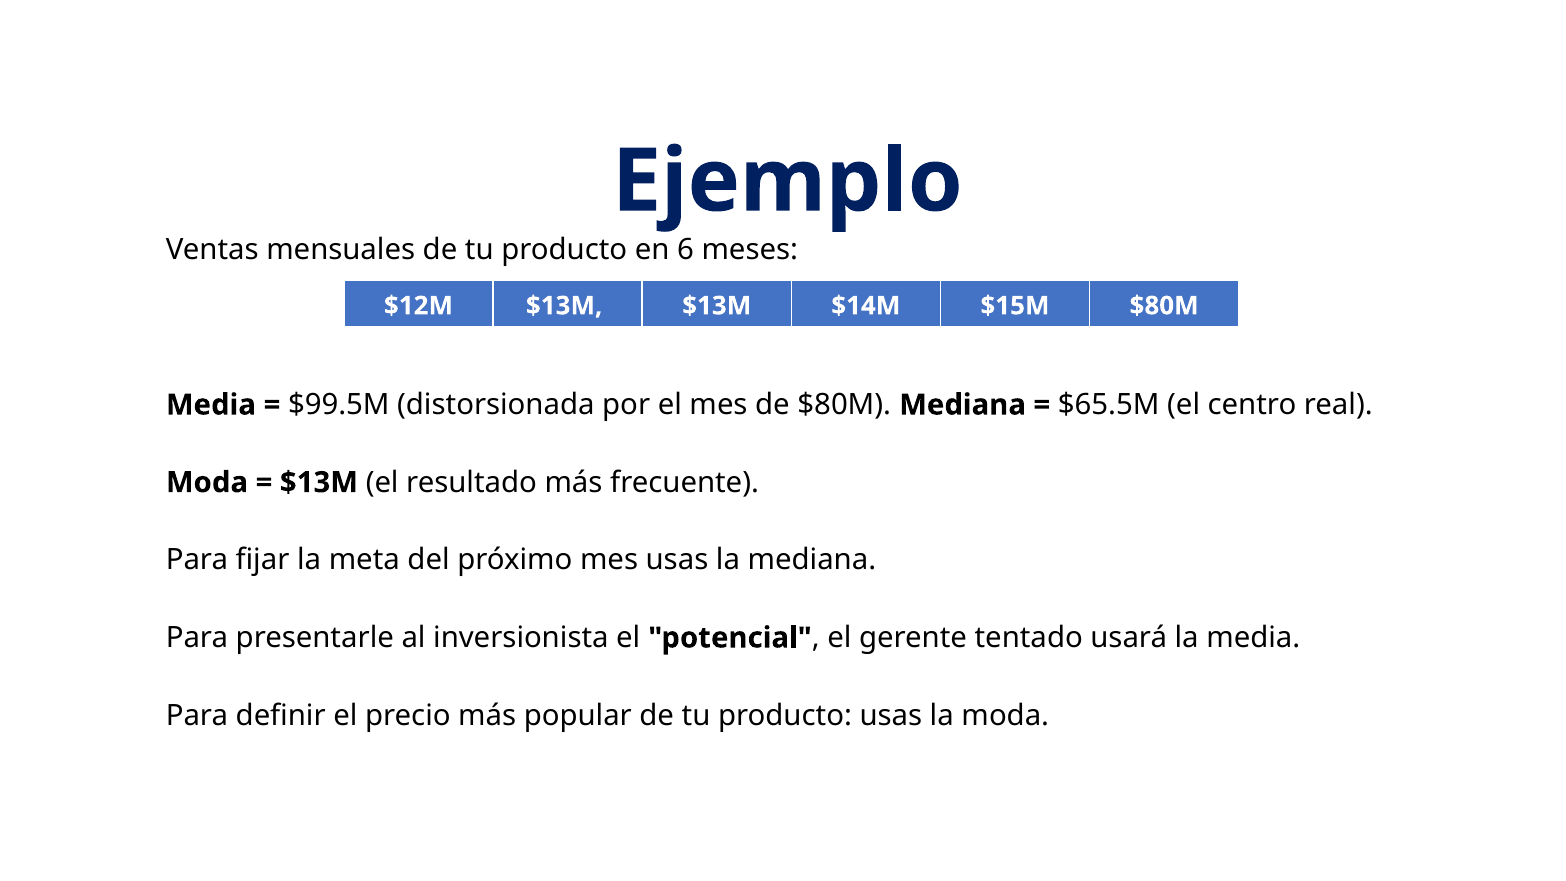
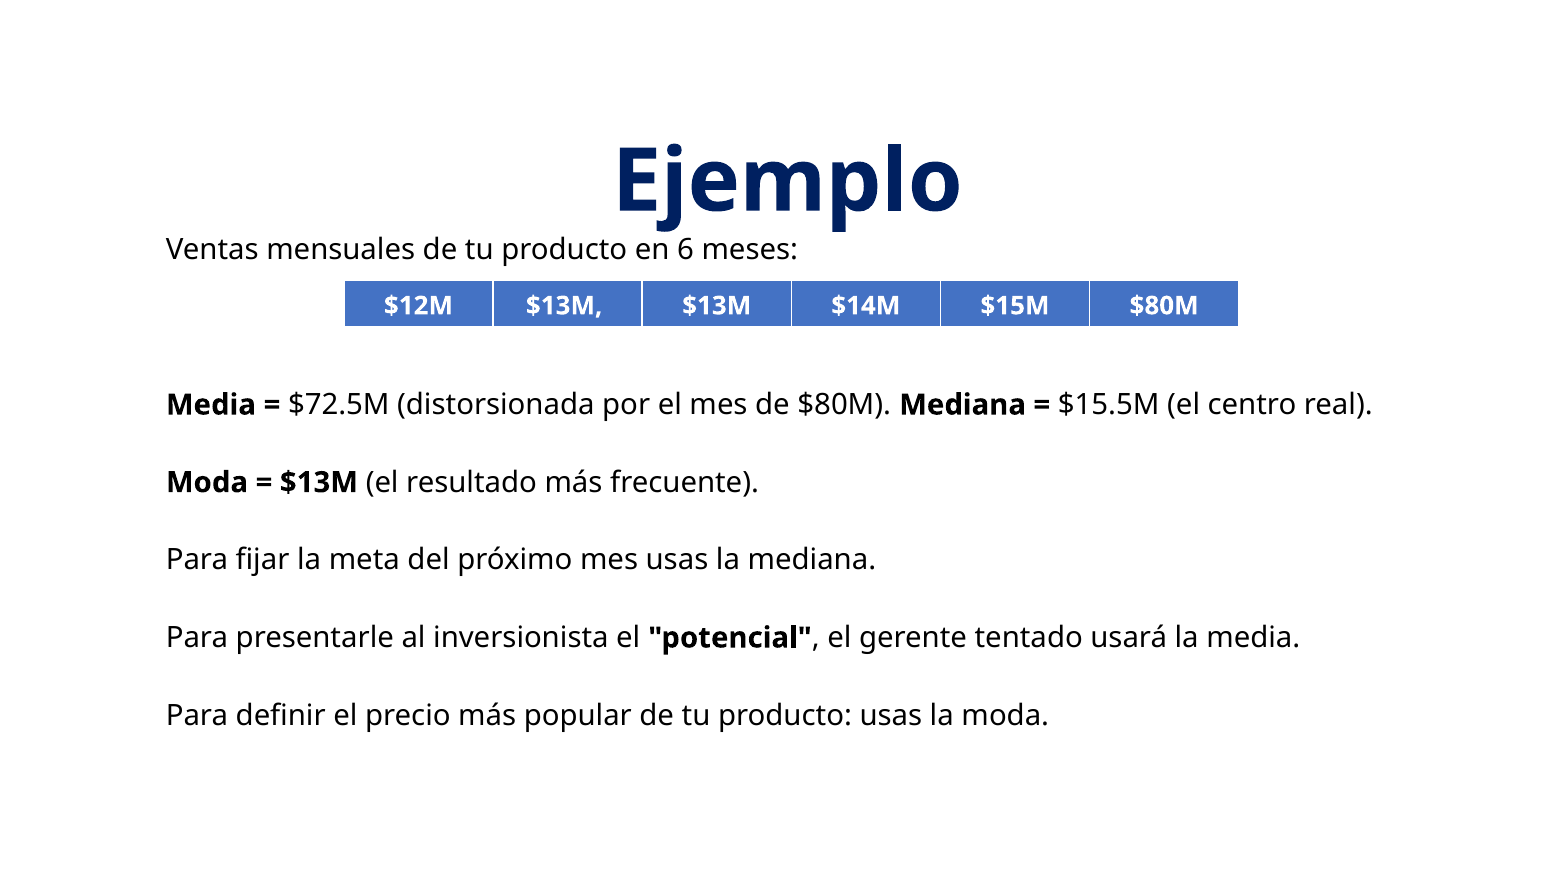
$99.5M: $99.5M -> $72.5M (339, 405)
$65.5M: $65.5M -> $15.5M (1109, 405)
